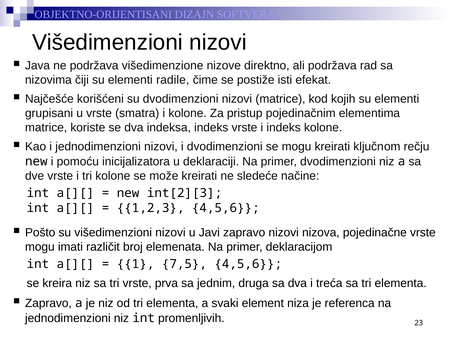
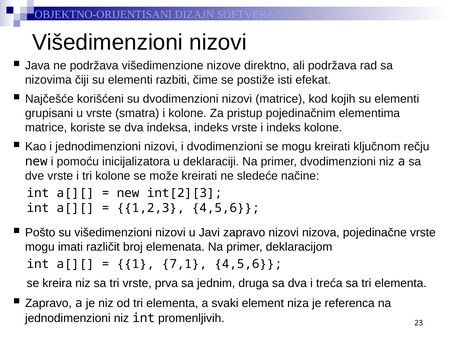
radile: radile -> razbiti (173, 80)
7,5: 7,5 -> 7,1 (184, 264)
